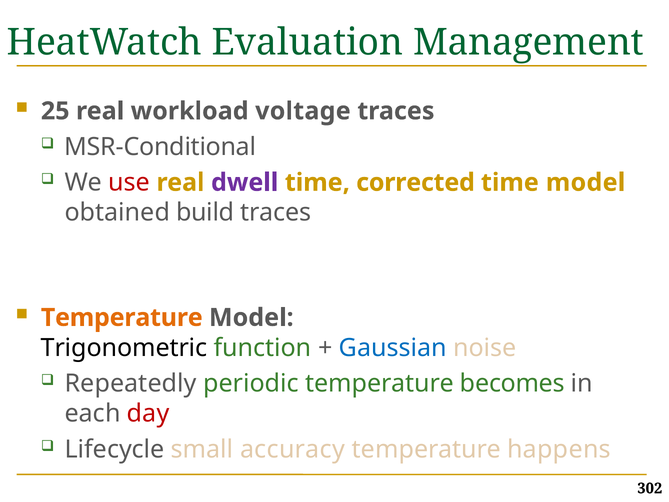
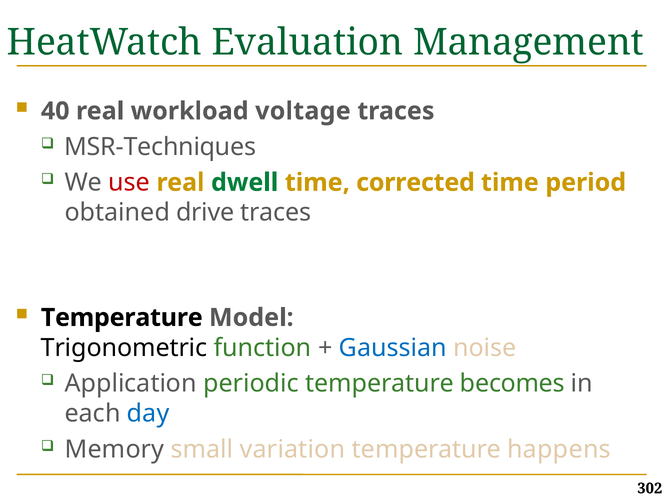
25: 25 -> 40 (55, 111)
MSR-Conditional: MSR-Conditional -> MSR-Techniques (160, 147)
dwell colour: purple -> green (245, 182)
time model: model -> period (586, 182)
build: build -> drive (205, 213)
Temperature colour: orange -> black (122, 317)
Repeatedly: Repeatedly -> Application (131, 383)
day colour: red -> blue (148, 413)
Lifecycle: Lifecycle -> Memory (114, 449)
accuracy: accuracy -> variation (292, 449)
